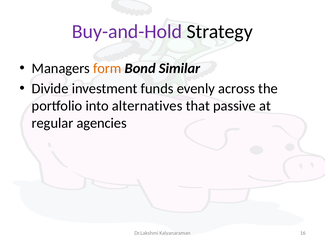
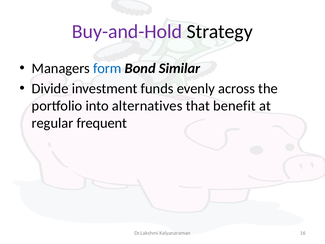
form colour: orange -> blue (107, 68)
passive: passive -> benefit (234, 106)
agencies: agencies -> frequent (102, 123)
